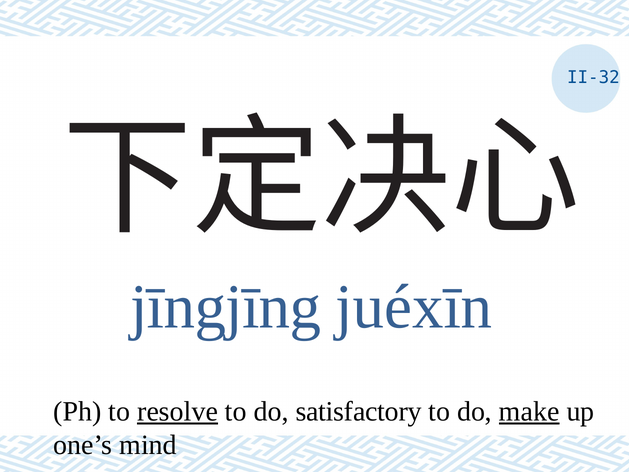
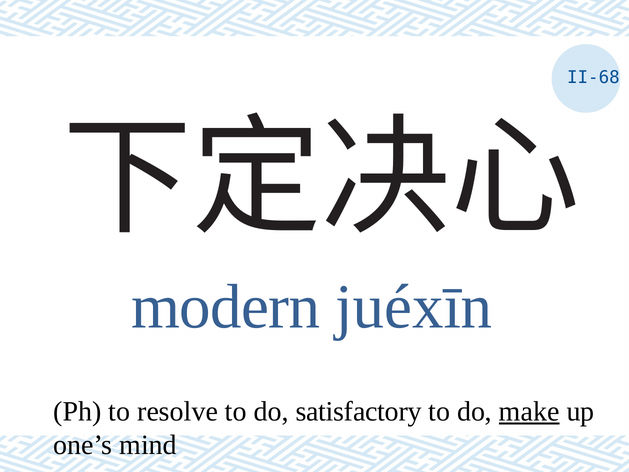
II-32: II-32 -> II-68 (593, 78)
jīngjīng: jīngjīng -> modern (226, 307)
resolve underline: present -> none (178, 411)
